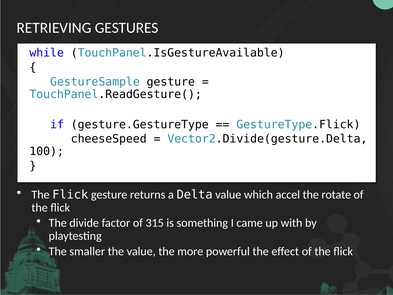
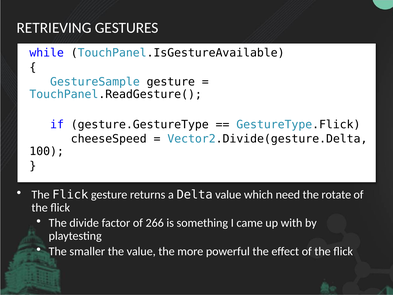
accel: accel -> need (288, 195)
315: 315 -> 266 (155, 223)
